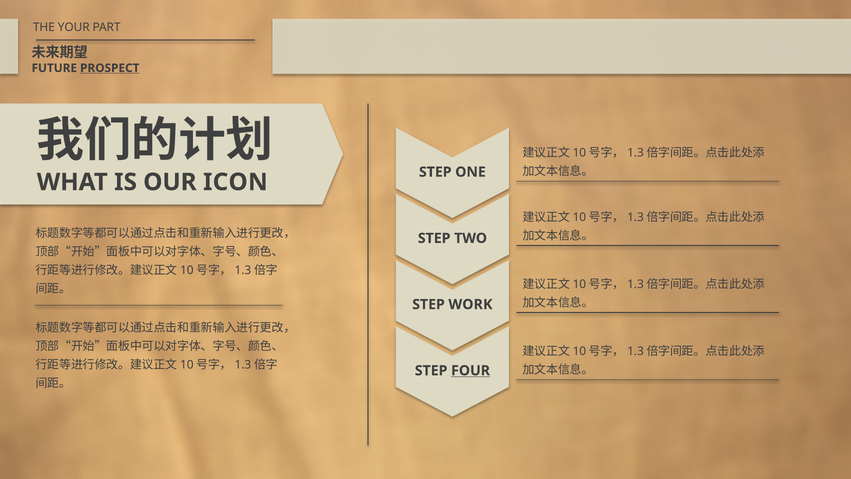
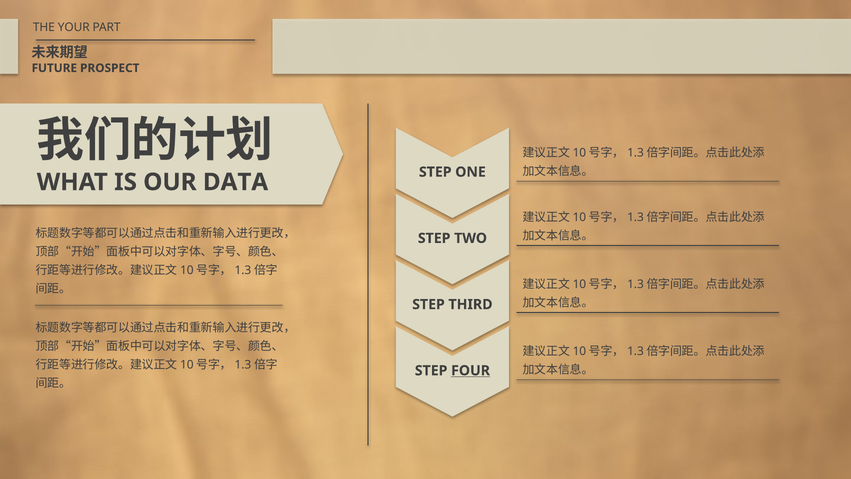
PROSPECT underline: present -> none (110, 68)
ICON: ICON -> DATA (236, 182)
WORK: WORK -> THIRD (471, 304)
